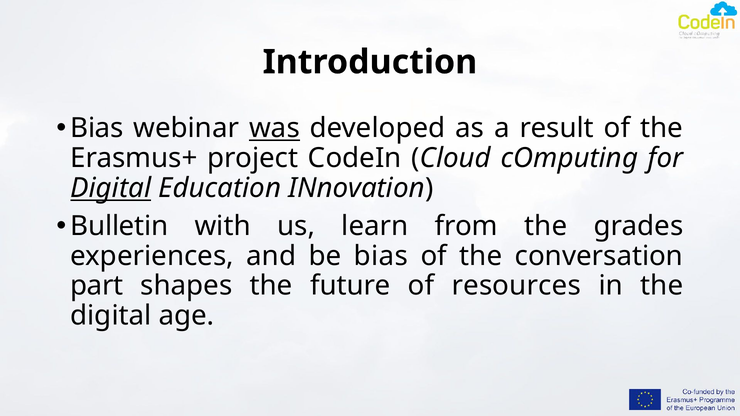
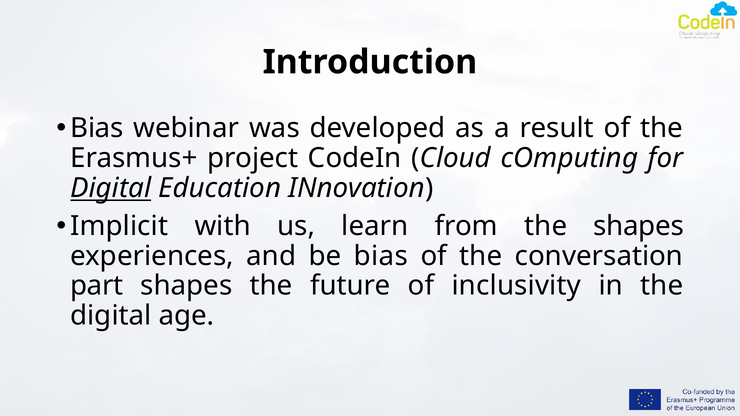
was underline: present -> none (275, 128)
Bulletin: Bulletin -> Implicit (119, 226)
the grades: grades -> shapes (639, 226)
resources: resources -> inclusivity (516, 286)
